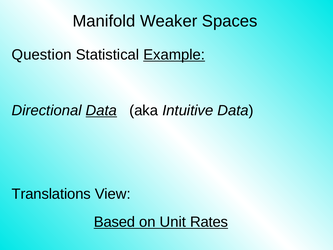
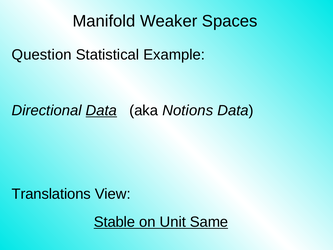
Example underline: present -> none (174, 55)
Intuitive: Intuitive -> Notions (188, 110)
Based: Based -> Stable (114, 222)
Rates: Rates -> Same (209, 222)
